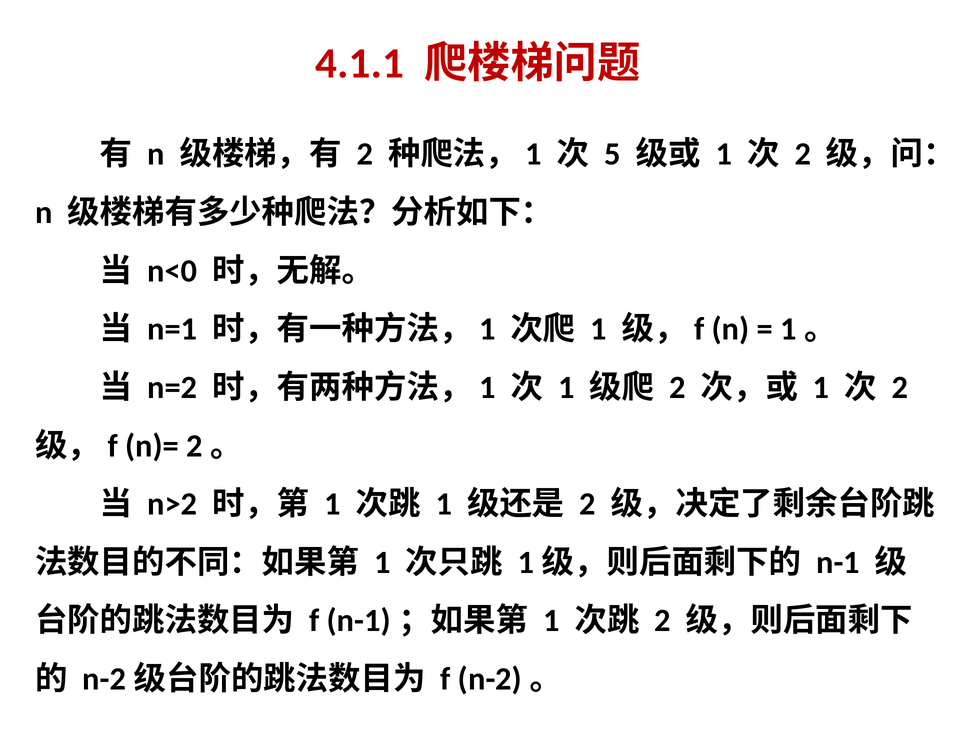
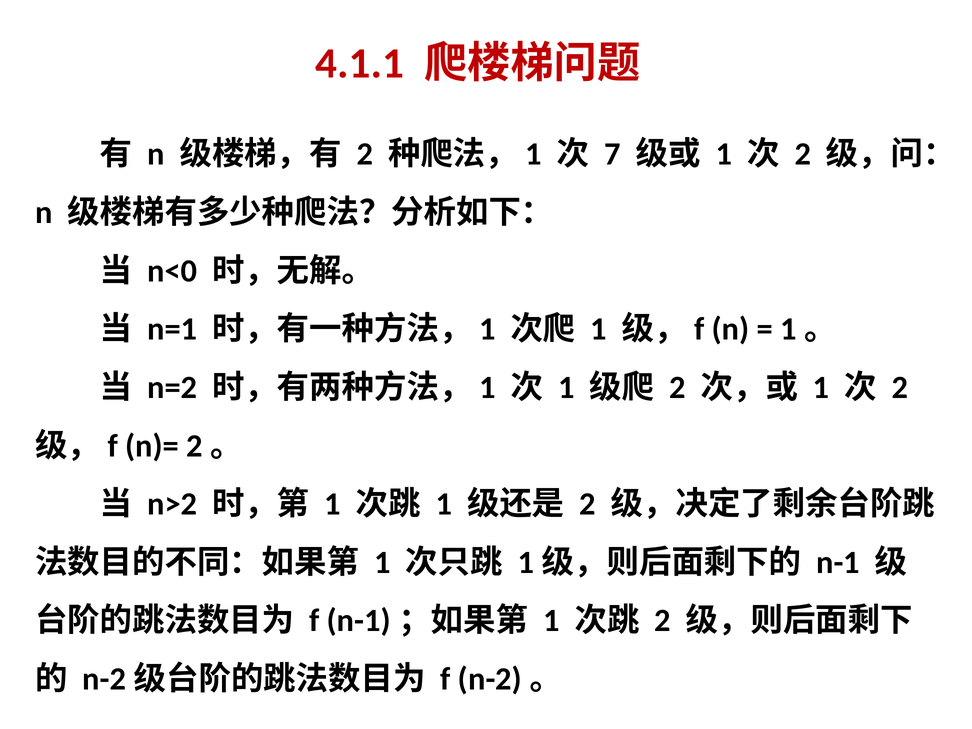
5: 5 -> 7 (613, 154)
